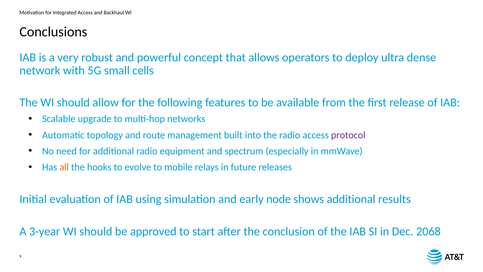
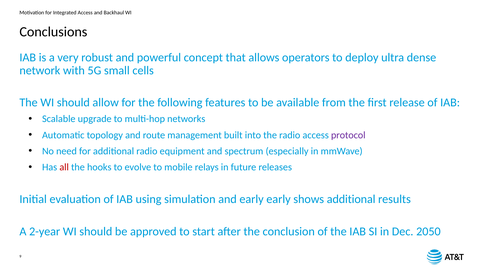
all colour: orange -> red (64, 167)
early node: node -> early (279, 199)
3-year: 3-year -> 2-year (45, 231)
2068: 2068 -> 2050 (428, 231)
